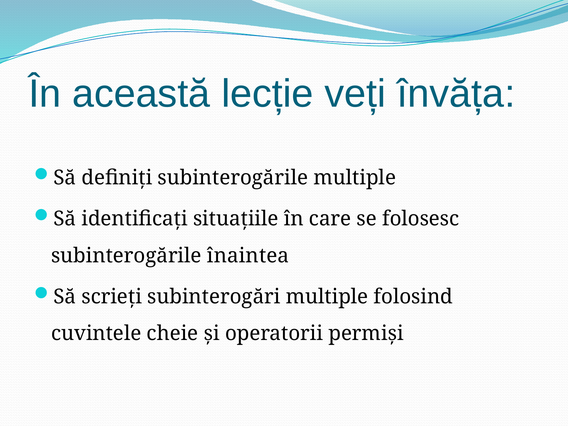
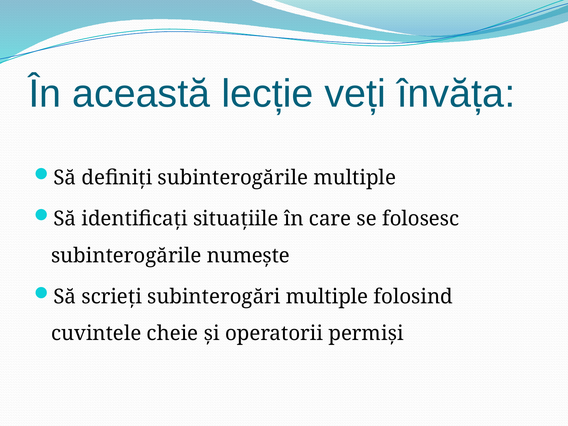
înaintea: înaintea -> numeşte (248, 256)
